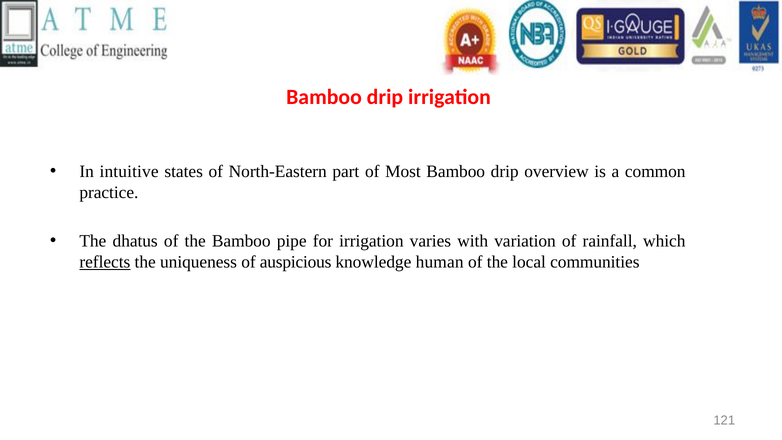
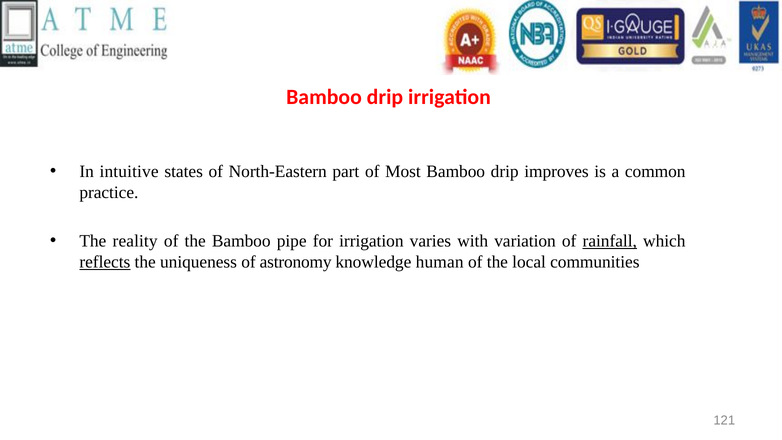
overview: overview -> improves (557, 171)
dhatus: dhatus -> reality (135, 241)
rainfall underline: none -> present (610, 241)
auspicious: auspicious -> astronomy (296, 262)
